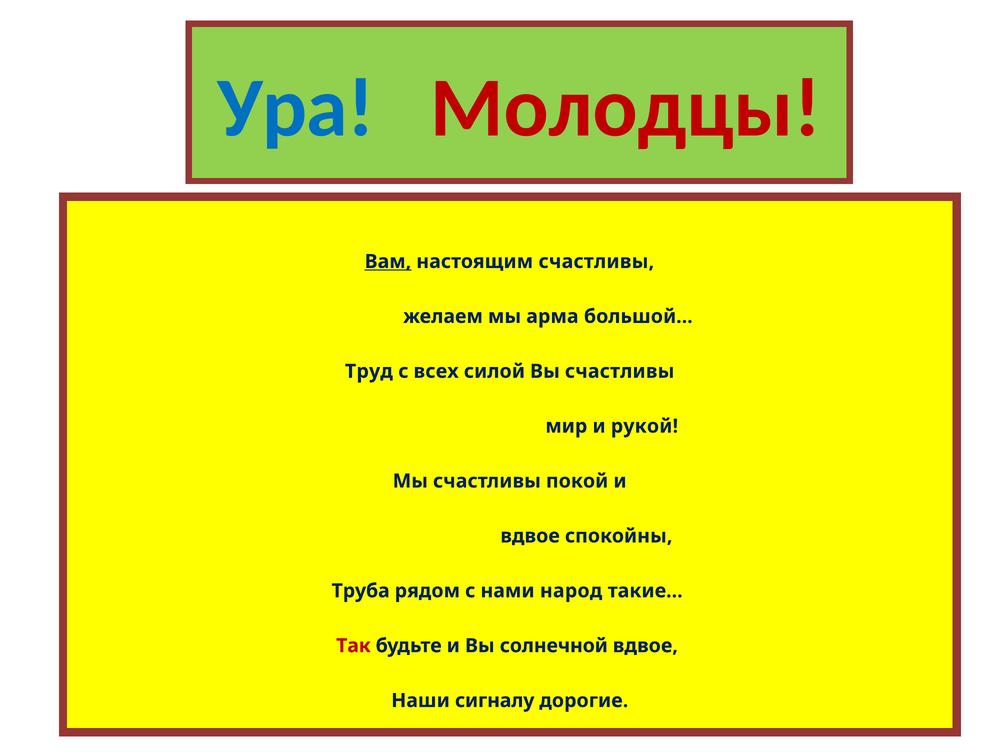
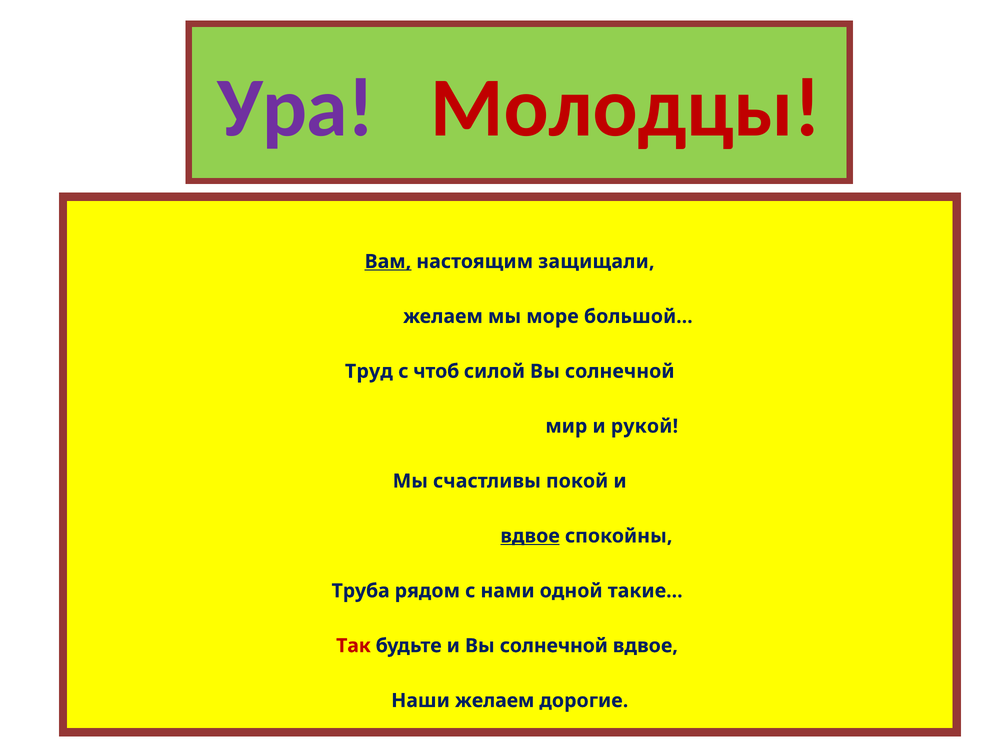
Ура colour: blue -> purple (296, 108)
настоящим счастливы: счастливы -> защищали (596, 261)
арма: арма -> море (552, 316)
всех: всех -> чтоб (436, 371)
силой Вы счастливы: счастливы -> солнечной (620, 371)
вдвое underline: none -> present (530, 535)
народ: народ -> одной (571, 590)
Наши сигналу: сигналу -> желаем (495, 700)
